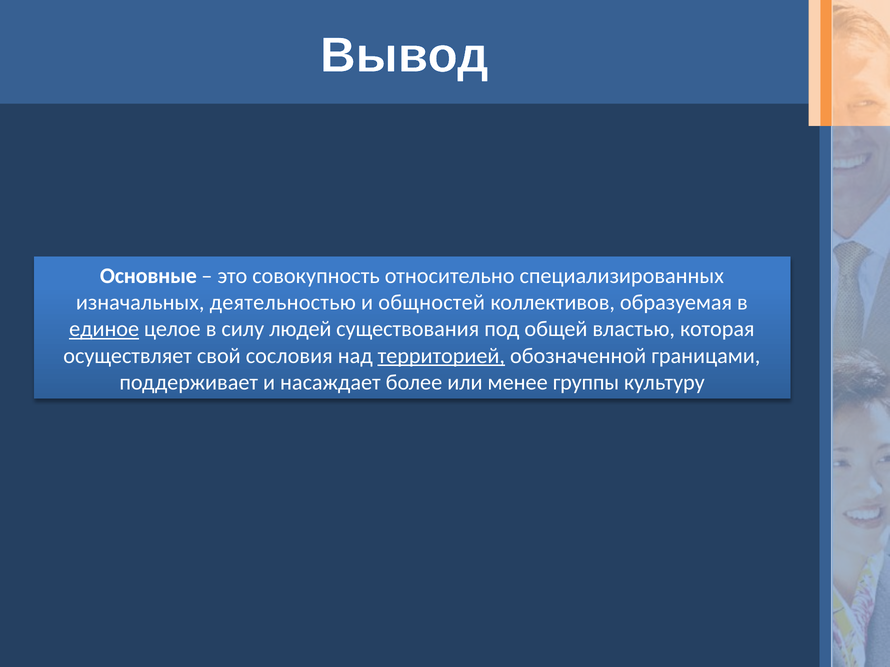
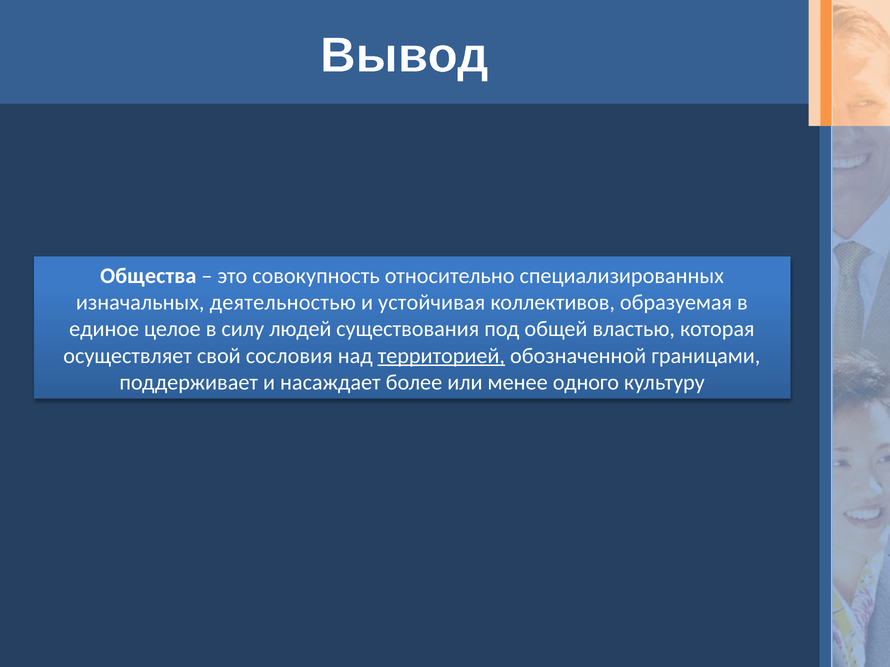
Основные: Основные -> Общества (148, 276)
общностей: общностей -> устойчивая (432, 303)
единое underline: present -> none (104, 329)
группы: группы -> одного (586, 383)
